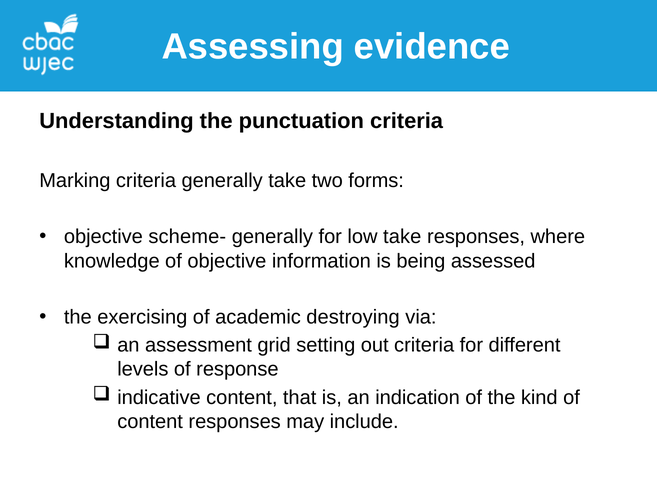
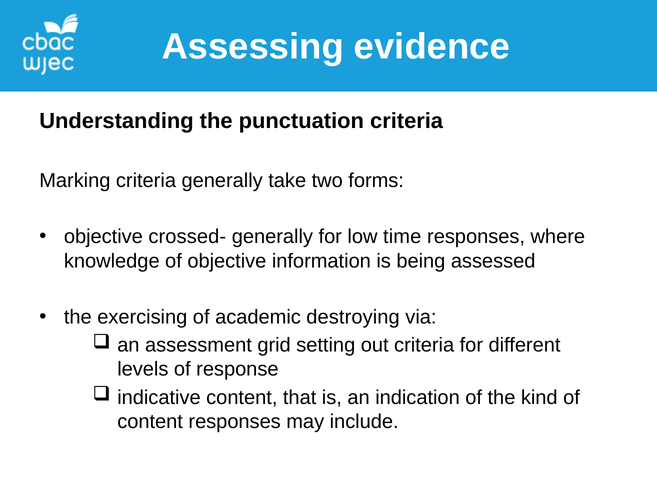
scheme-: scheme- -> crossed- (187, 237)
low take: take -> time (402, 237)
